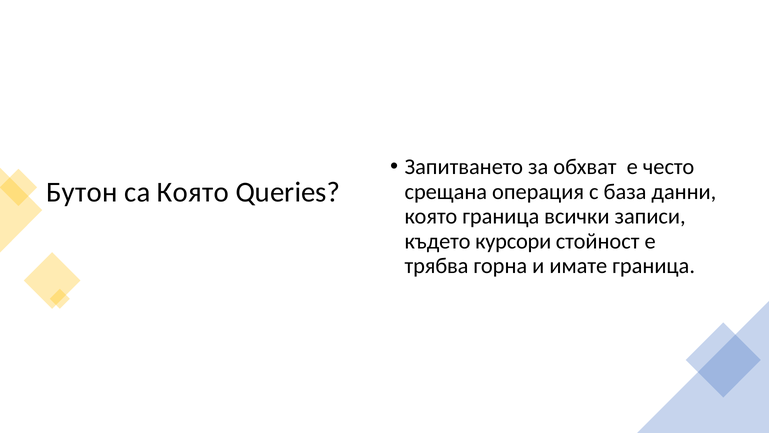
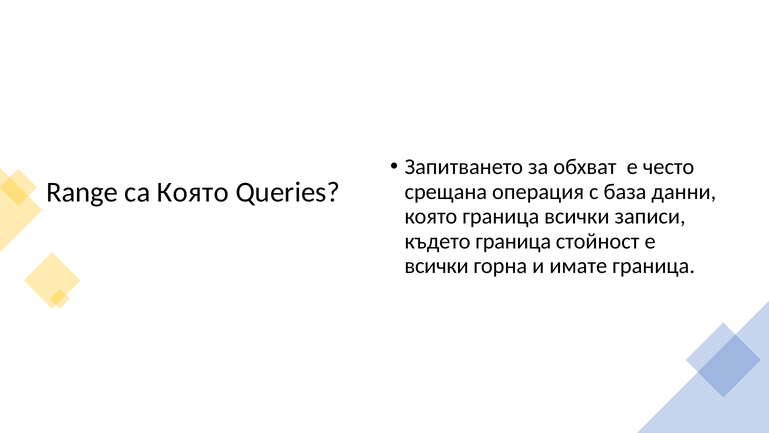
Бутон: Бутон -> Range (82, 192)
където курсори: курсори -> граница (513, 241)
трябва: трябва -> всички (437, 266)
